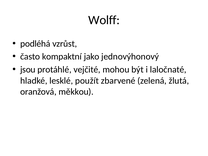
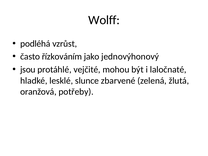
kompaktní: kompaktní -> řízkováním (62, 57)
použít: použít -> slunce (87, 81)
měkkou: měkkou -> potřeby (76, 92)
